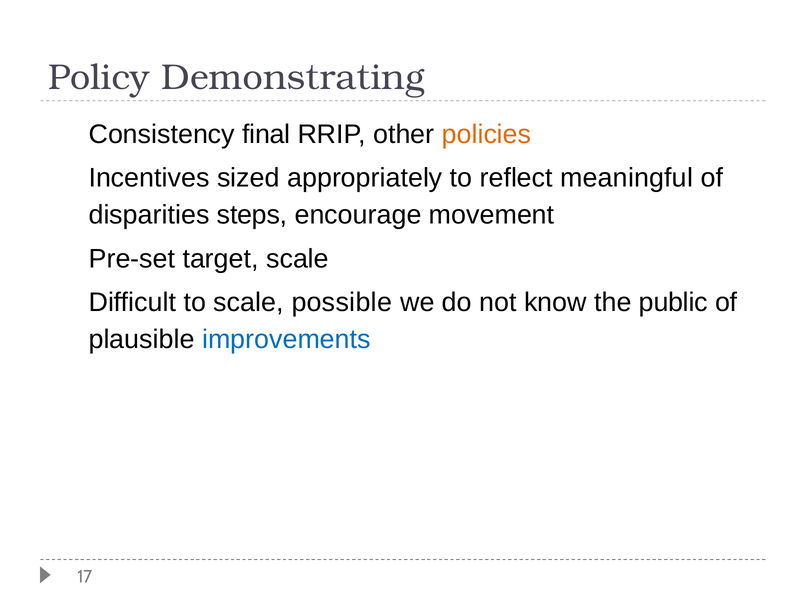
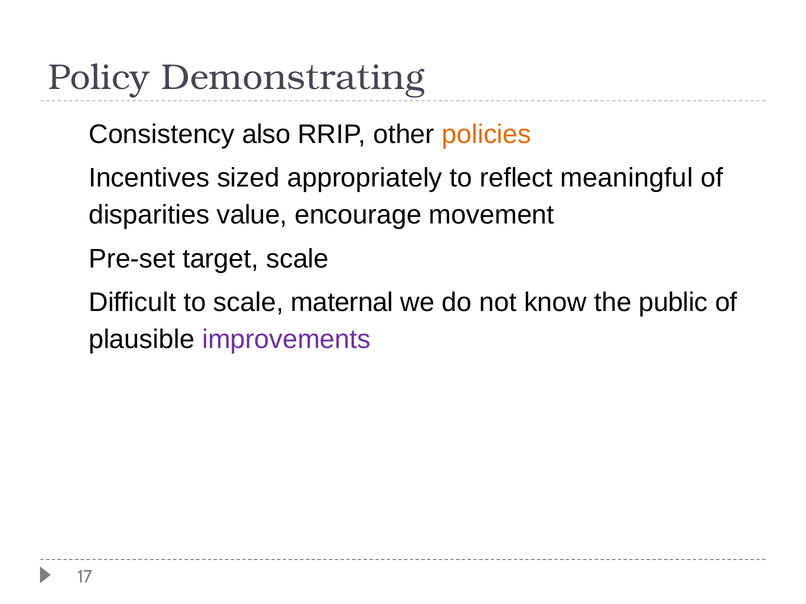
final: final -> also (266, 134)
steps: steps -> value (252, 215)
possible: possible -> maternal (342, 303)
improvements colour: blue -> purple (286, 340)
